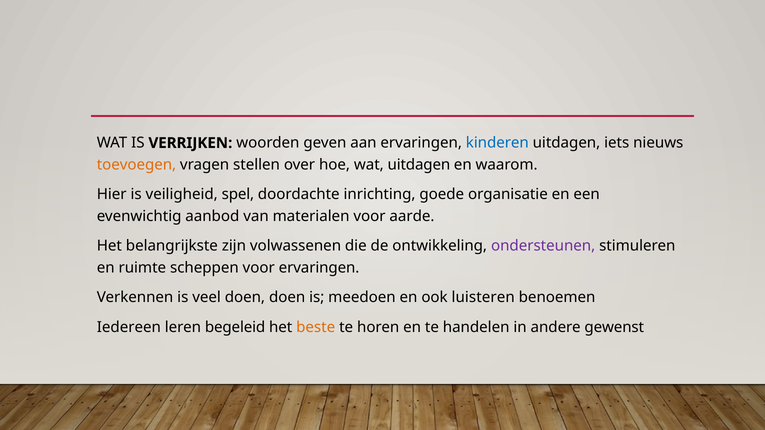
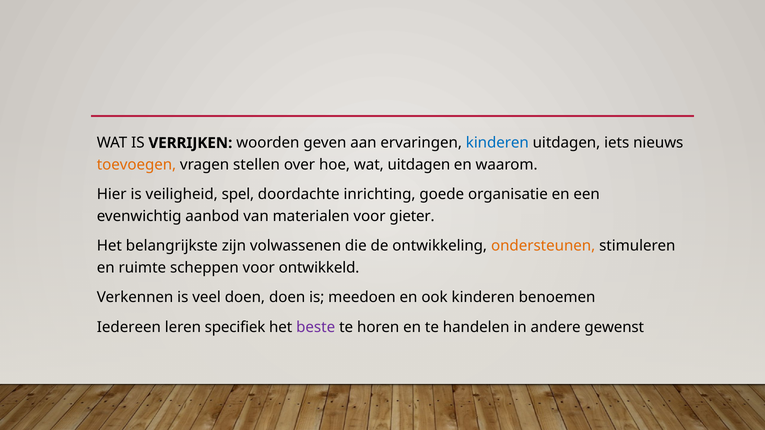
aarde: aarde -> gieter (412, 216)
ondersteunen colour: purple -> orange (543, 246)
voor ervaringen: ervaringen -> ontwikkeld (319, 268)
ook luisteren: luisteren -> kinderen (483, 298)
begeleid: begeleid -> specifiek (235, 327)
beste colour: orange -> purple (316, 327)
